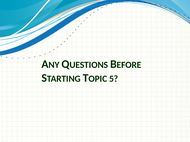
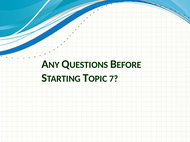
5: 5 -> 7 (114, 79)
